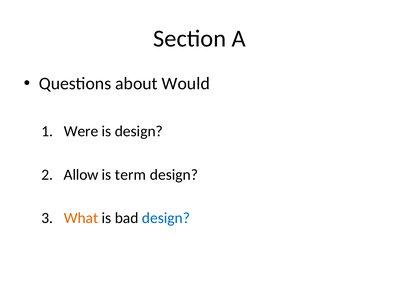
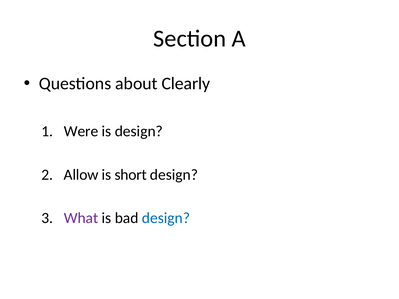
Would: Would -> Clearly (186, 84)
term: term -> short (131, 175)
What colour: orange -> purple (81, 218)
